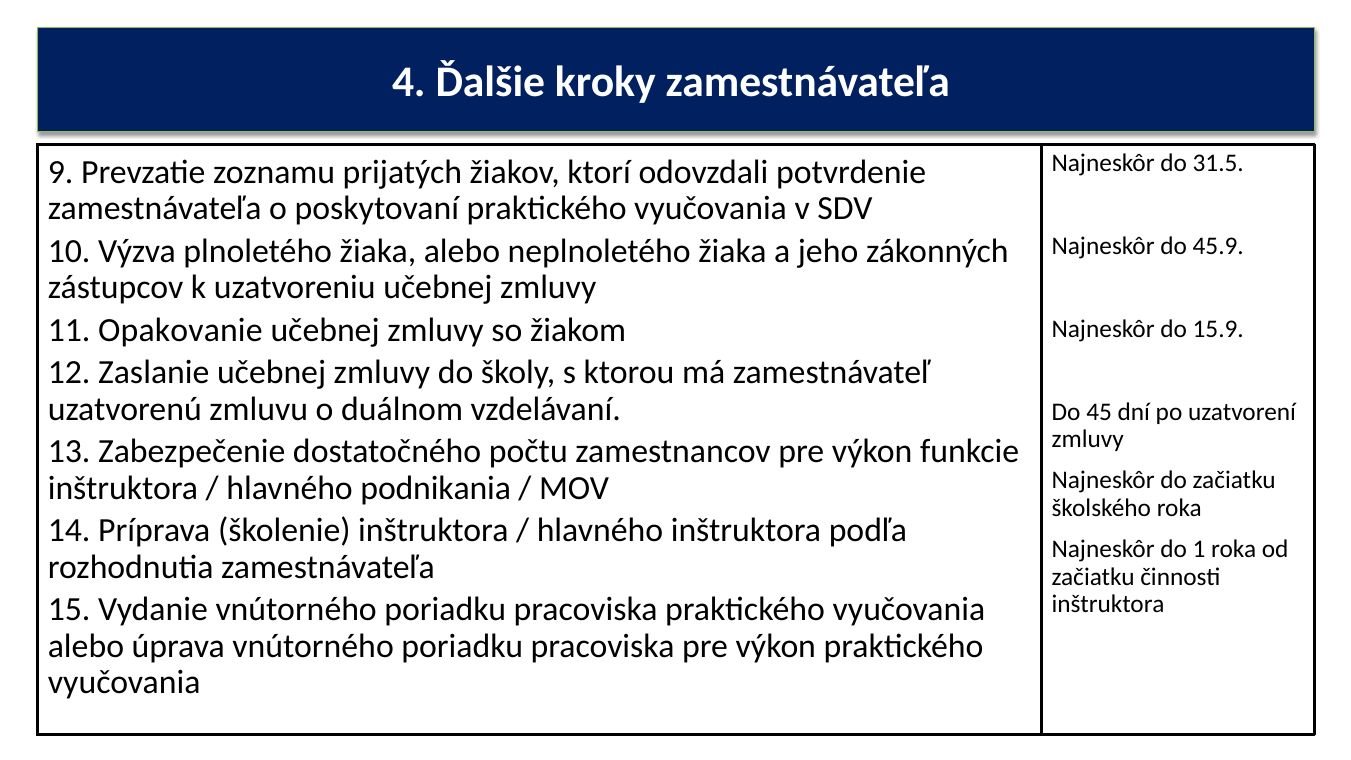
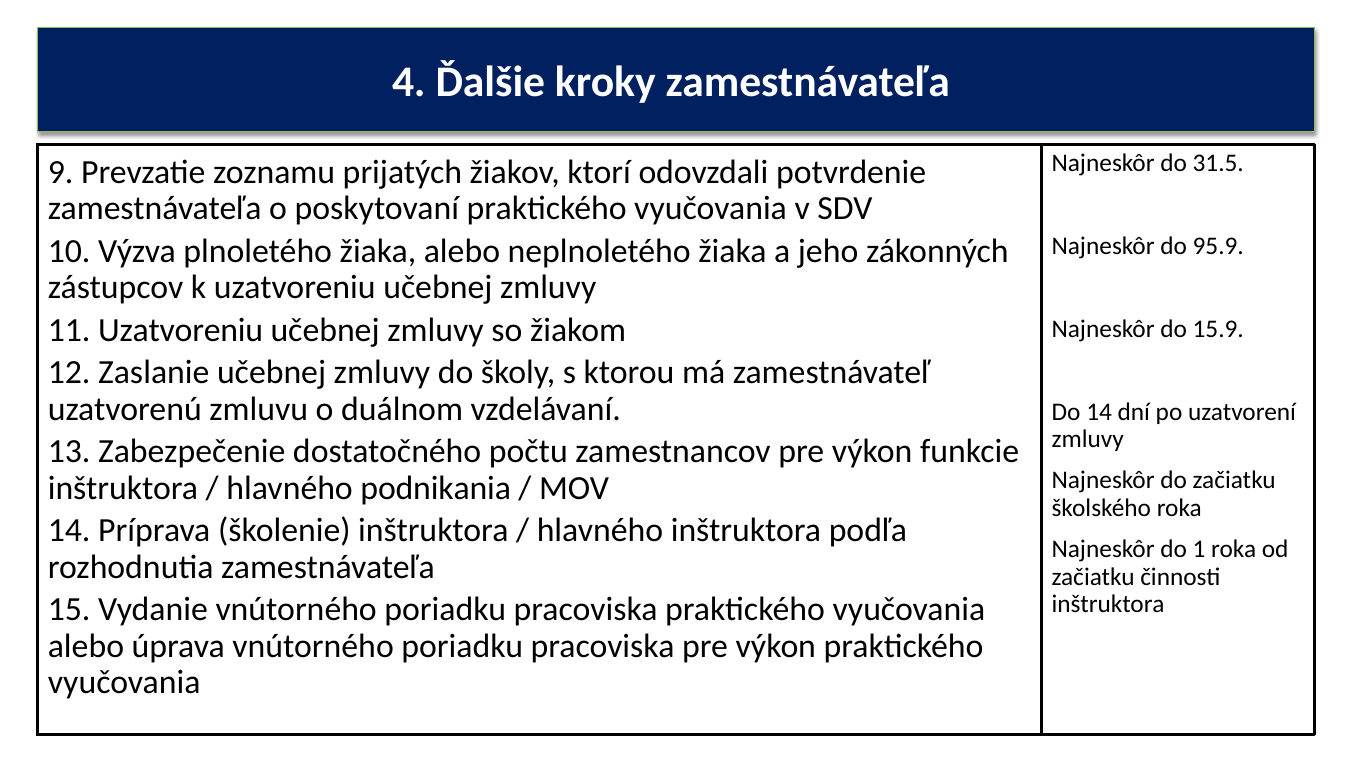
45.9: 45.9 -> 95.9 (1218, 246)
11 Opakovanie: Opakovanie -> Uzatvoreniu (181, 330)
Do 45: 45 -> 14 (1099, 412)
